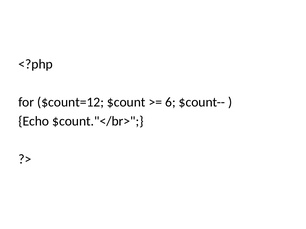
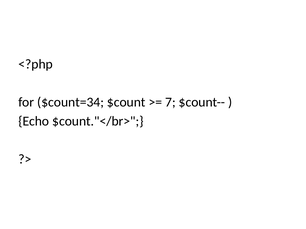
$count=12: $count=12 -> $count=34 (71, 102)
6: 6 -> 7 (170, 102)
